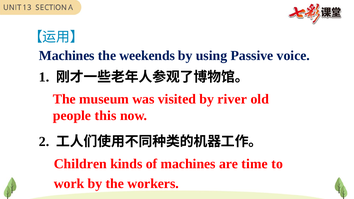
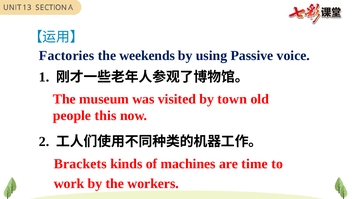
Machines: Machines -> Factories (67, 56)
river: river -> town (232, 99)
Children: Children -> Brackets (80, 164)
